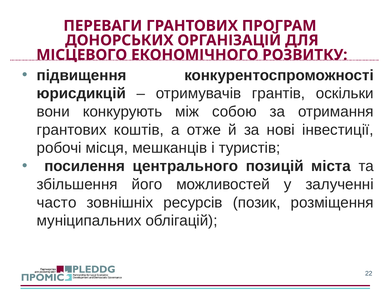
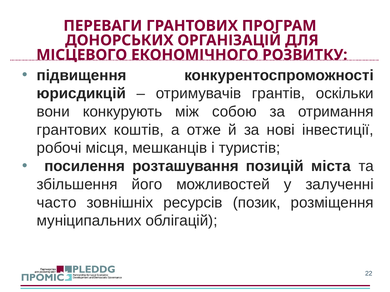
центрального: центрального -> розташування (186, 166)
